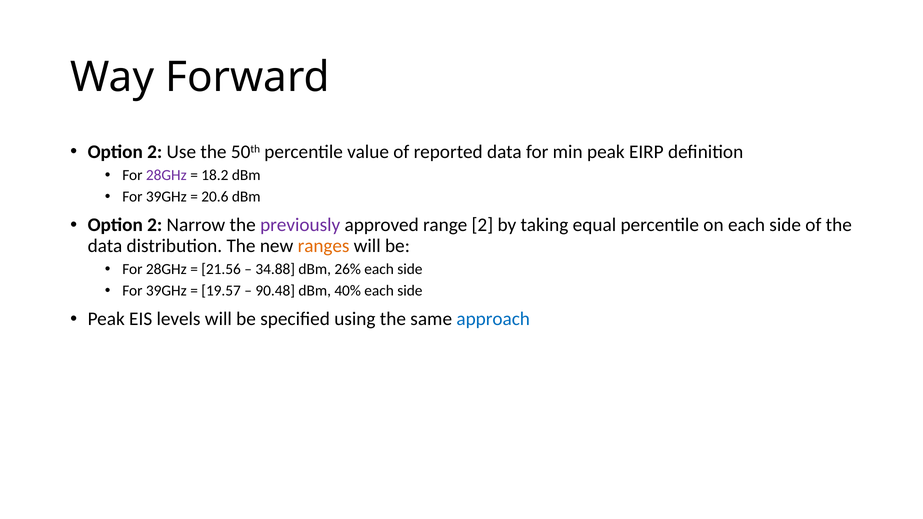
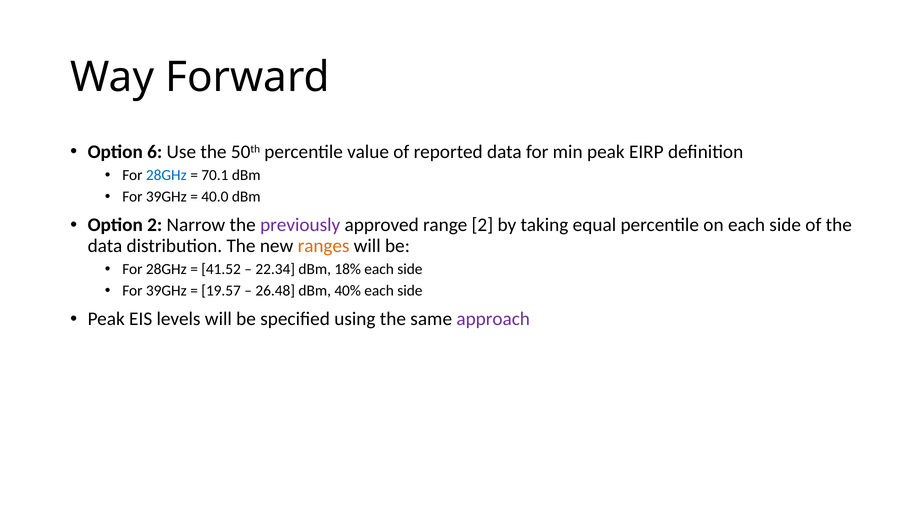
2: 2 -> 6 (155, 152)
28GHz colour: purple -> blue (166, 175)
18.2: 18.2 -> 70.1 (215, 175)
20.6: 20.6 -> 40.0 (215, 197)
21.56: 21.56 -> 41.52 (221, 269)
34.88: 34.88 -> 22.34 (275, 269)
26%: 26% -> 18% (348, 269)
90.48: 90.48 -> 26.48 (275, 291)
approach colour: blue -> purple (493, 319)
